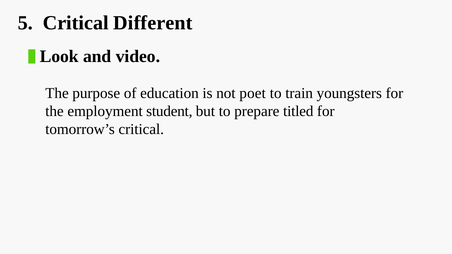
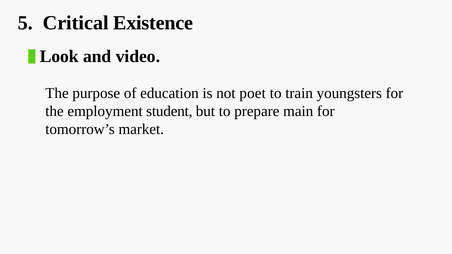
Different: Different -> Existence (153, 23)
titled: titled -> main (298, 111)
tomorrow’s critical: critical -> market (141, 129)
